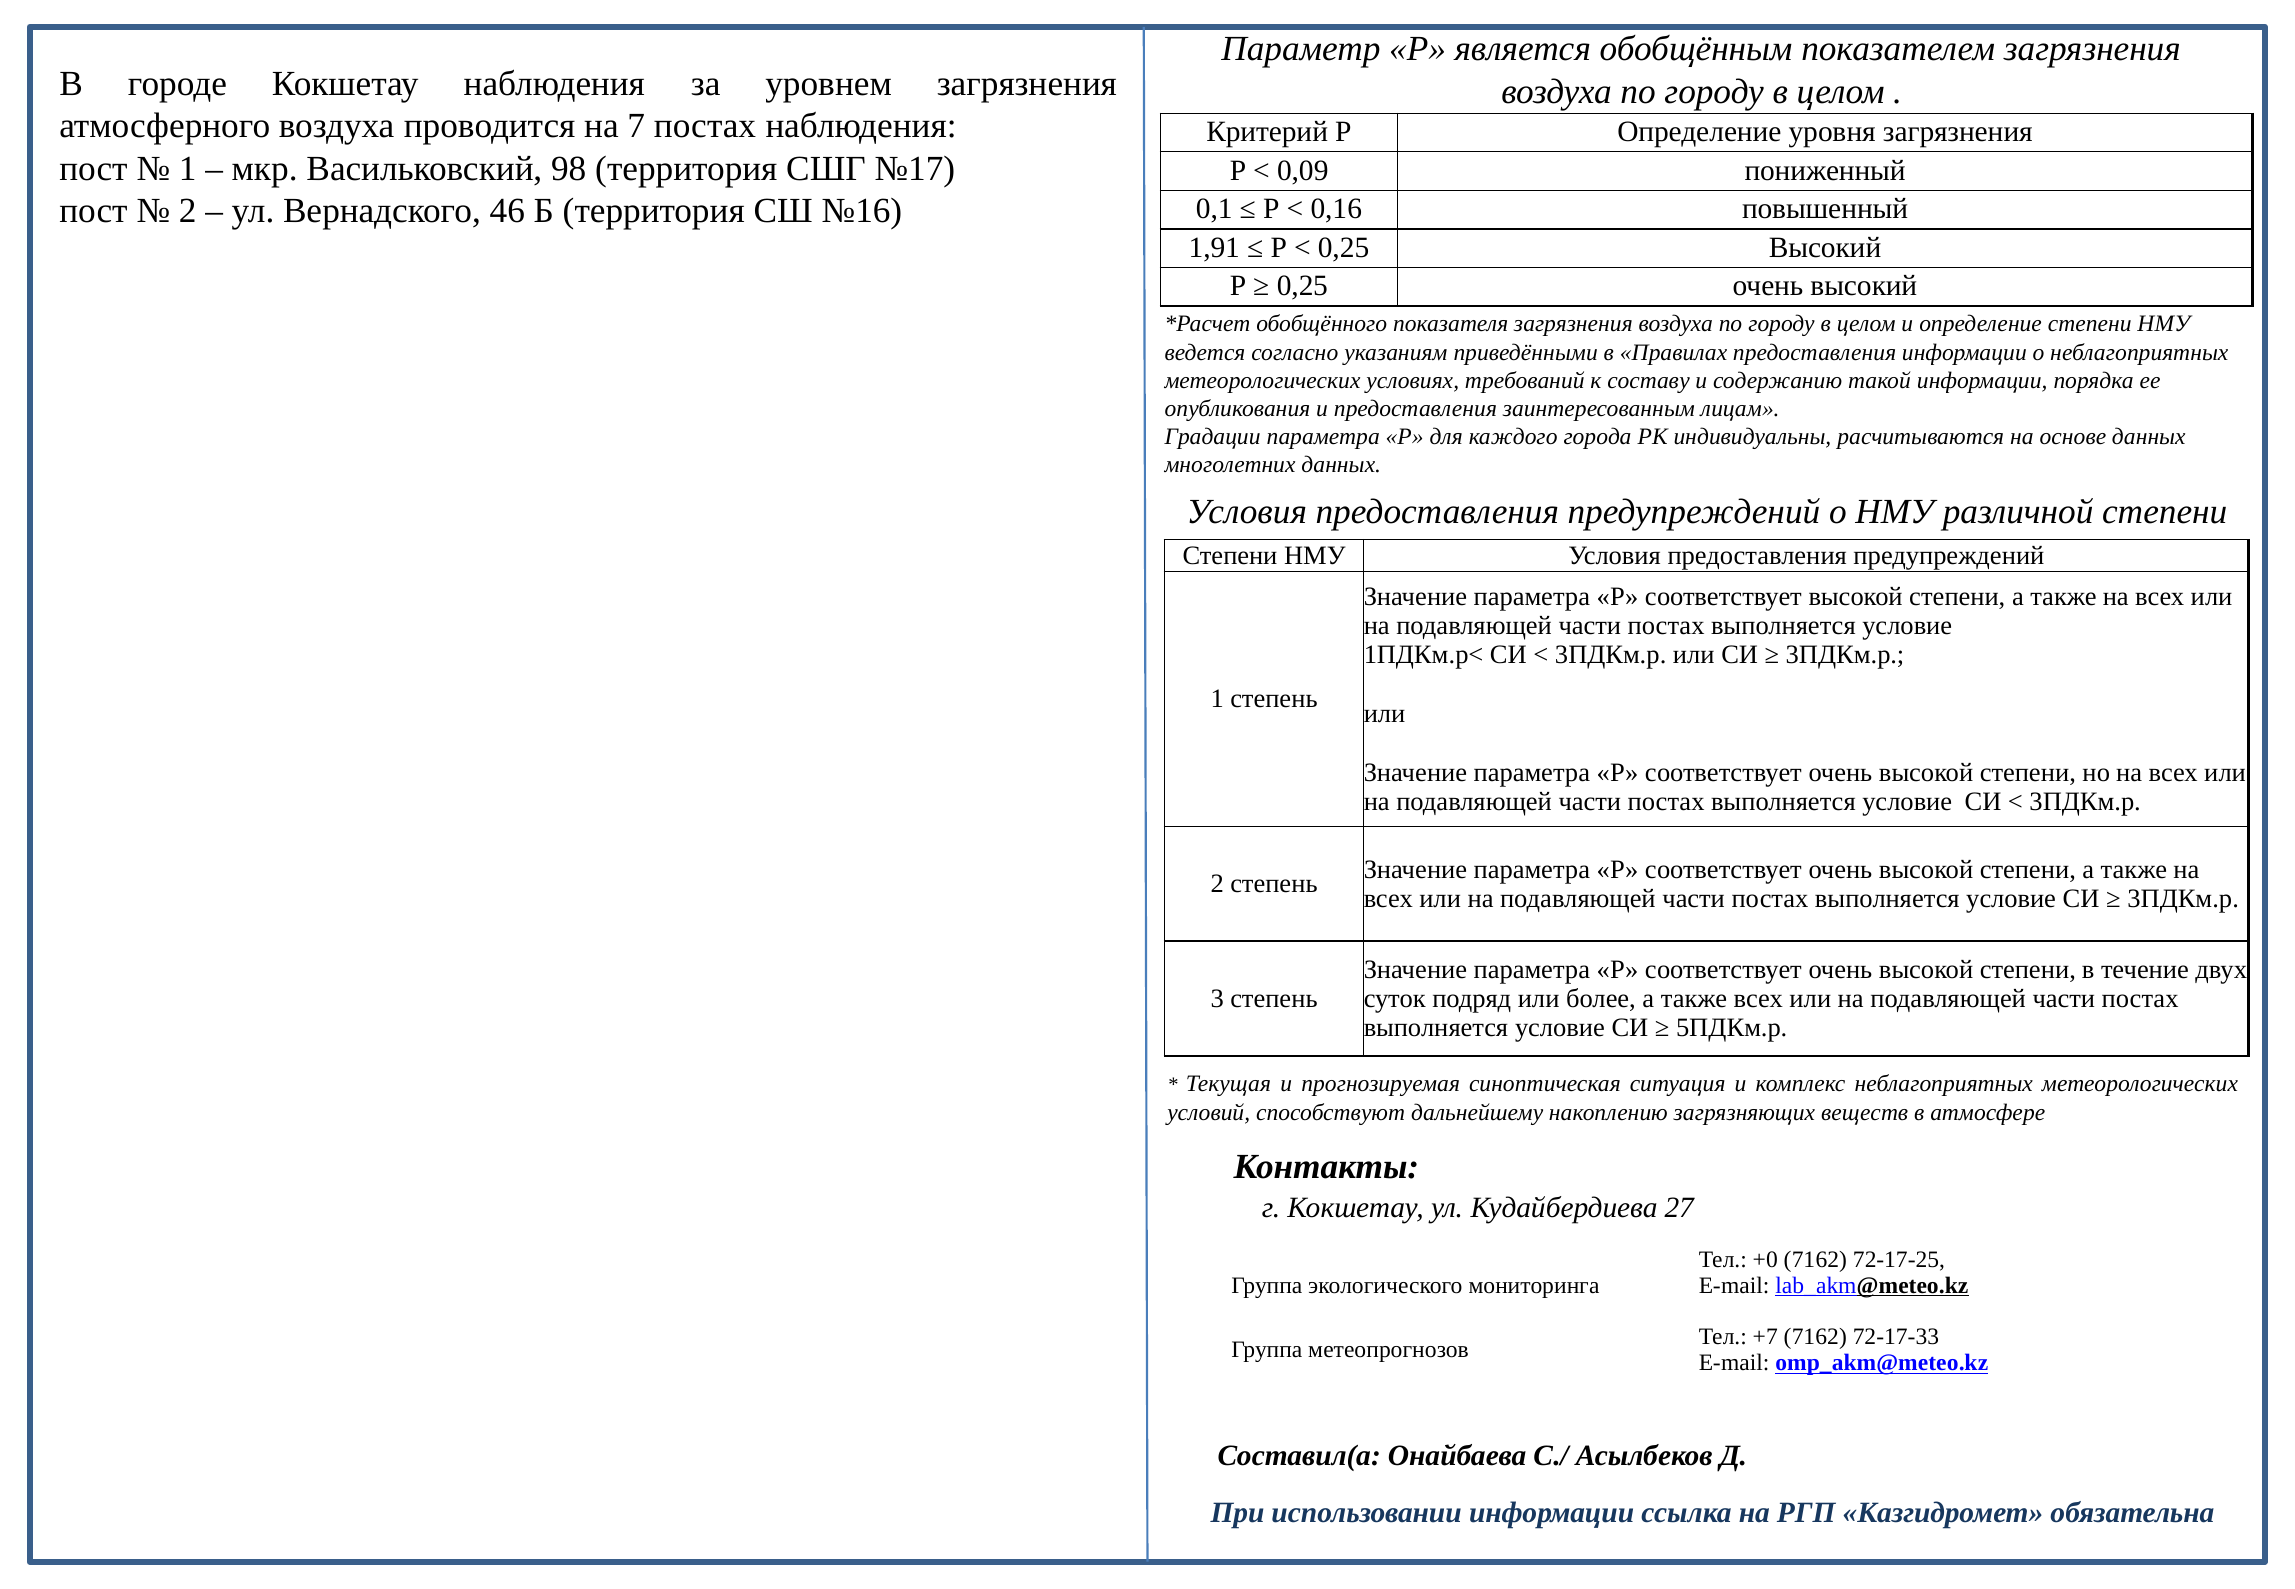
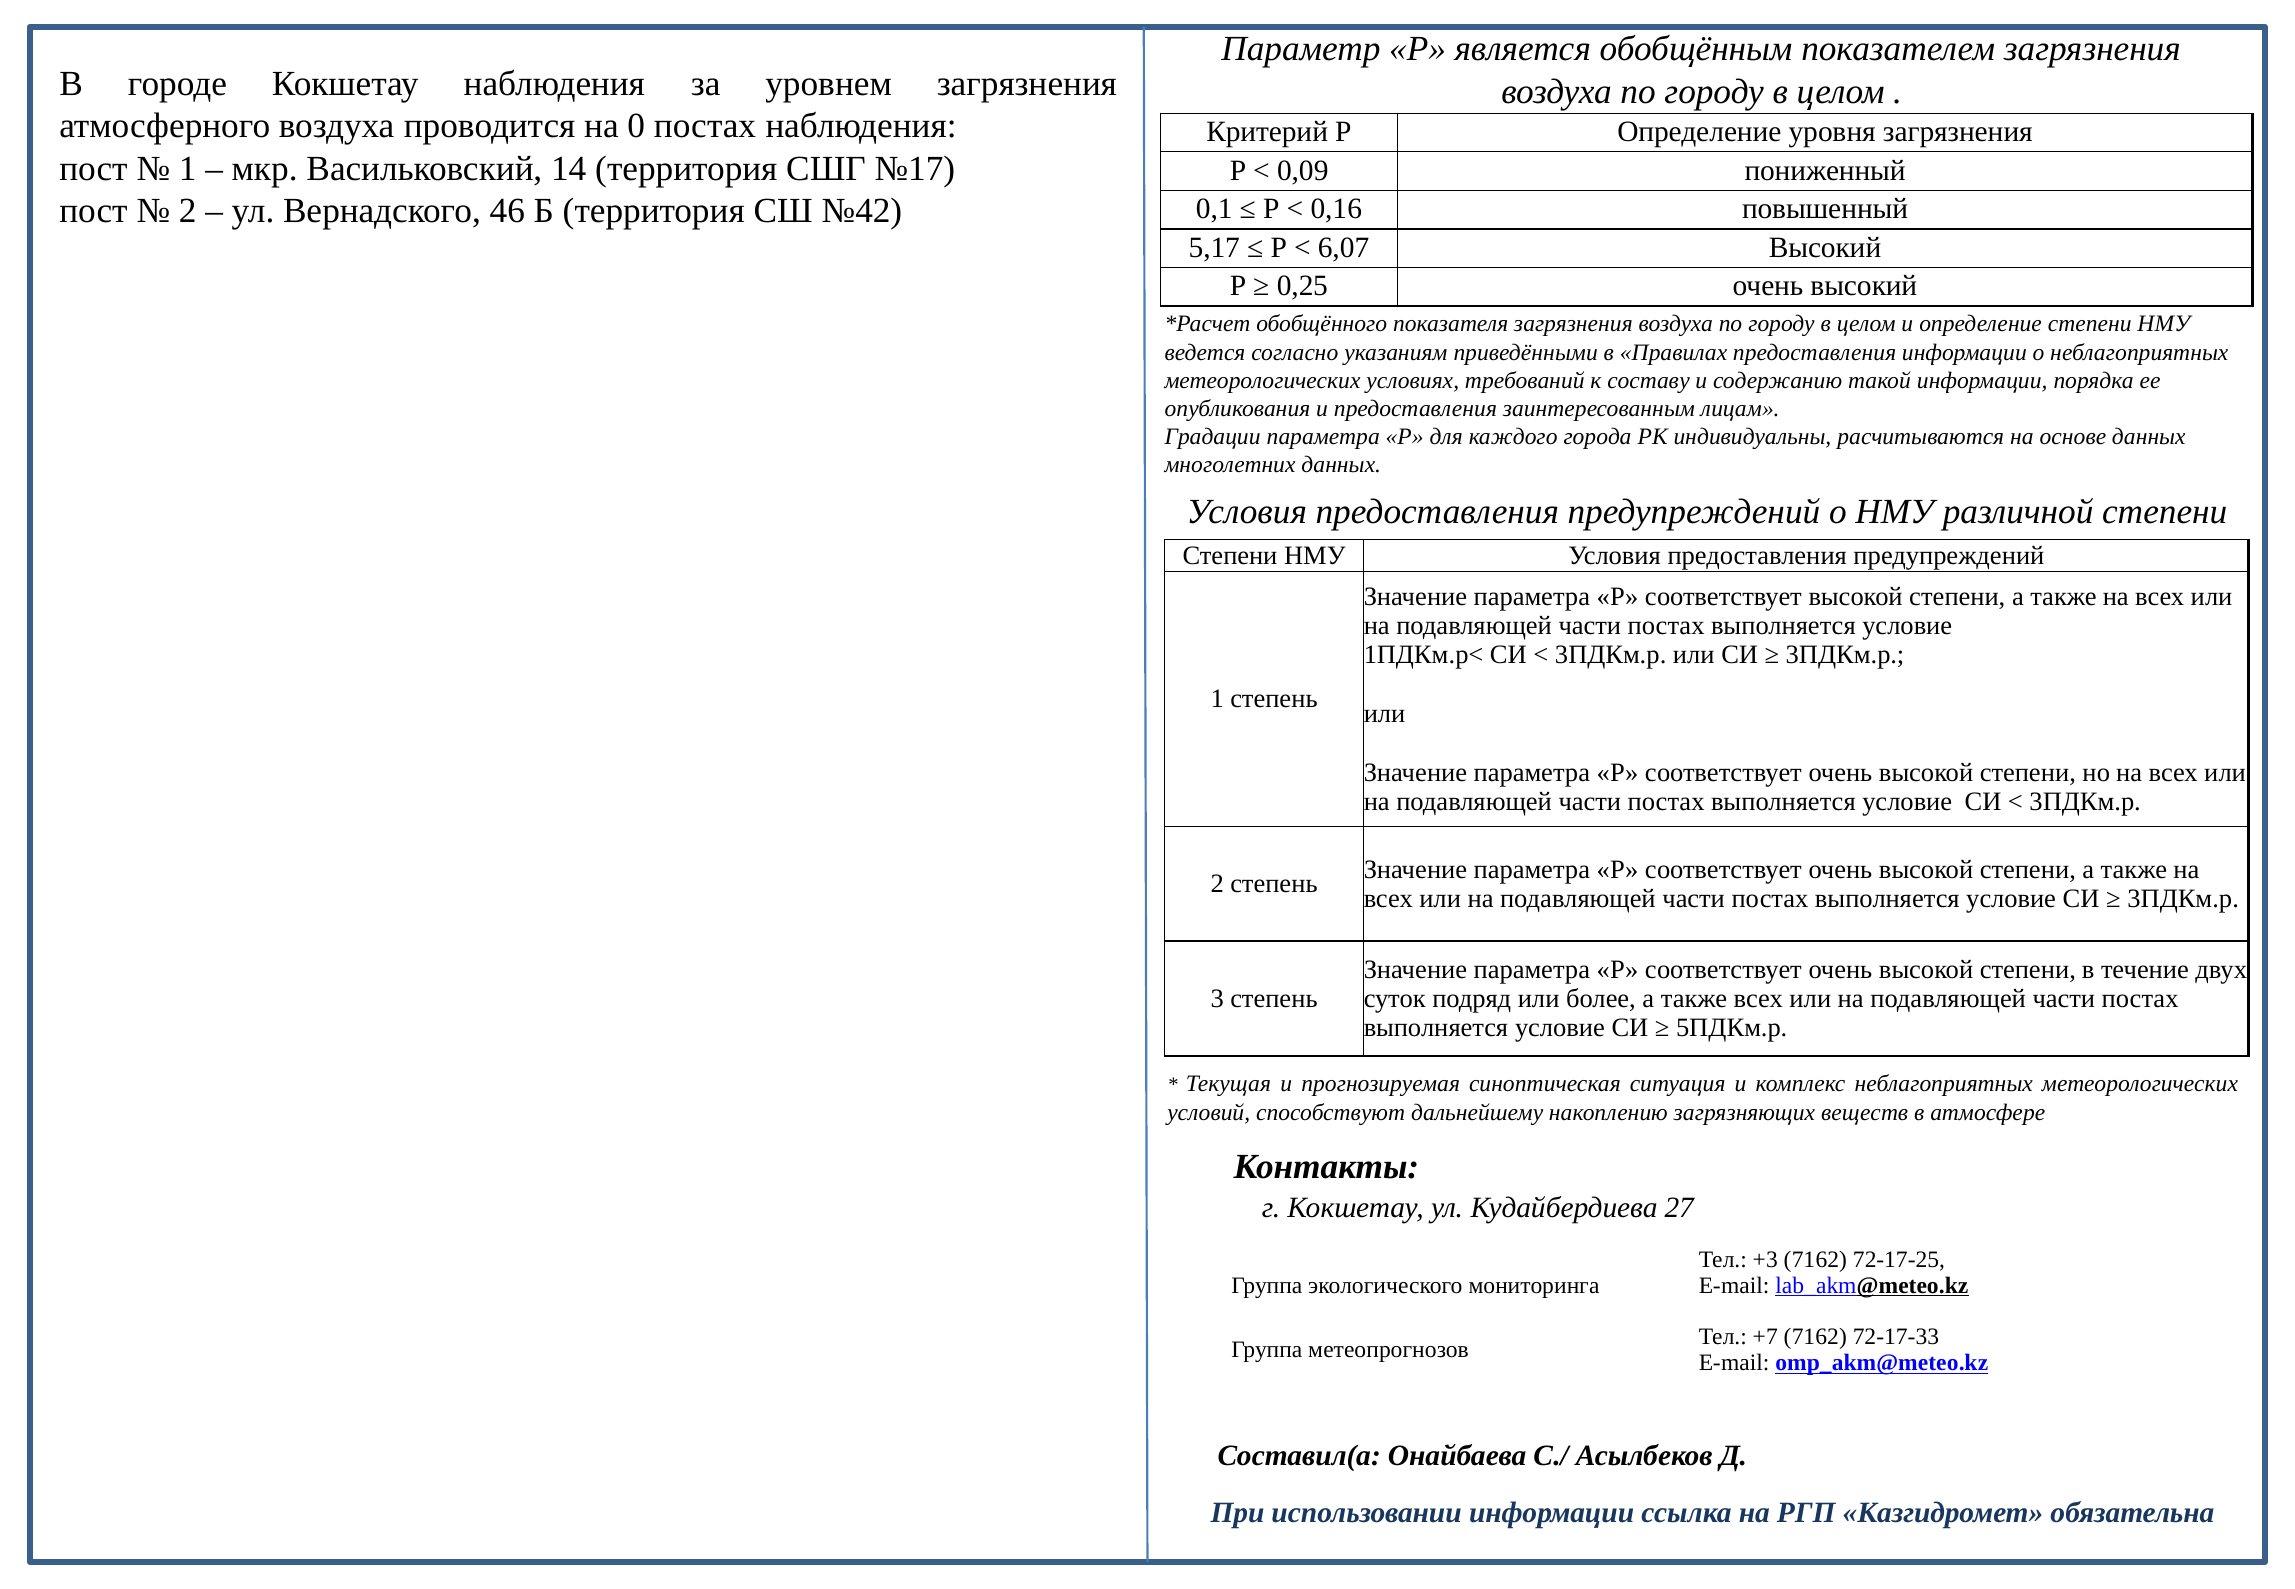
7: 7 -> 0 (636, 126)
98: 98 -> 14 (569, 168)
№16: №16 -> №42 (862, 211)
1,91: 1,91 -> 5,17 (1214, 247)
0,25: 0,25 -> 6,07 (1343, 247)
+0: +0 -> +3 (1765, 1259)
